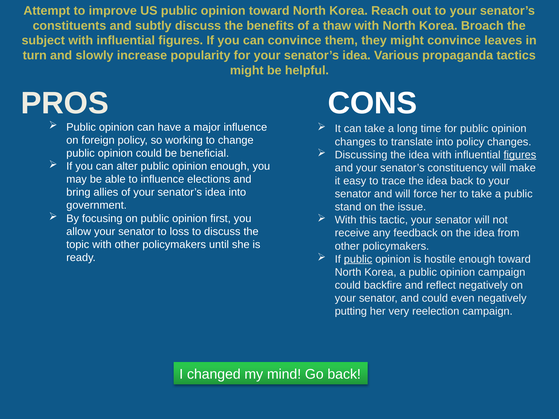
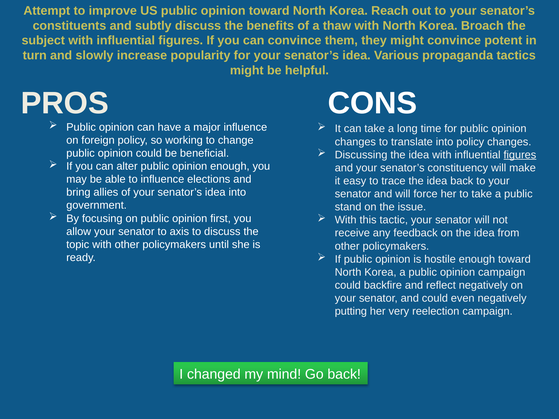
leaves: leaves -> potent (503, 41)
loss: loss -> axis (179, 232)
public underline: present -> none (358, 259)
